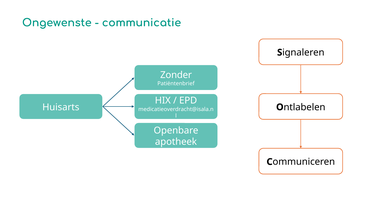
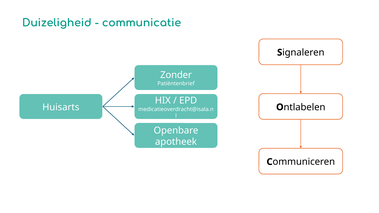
Ongewenste: Ongewenste -> Duizeligheid (57, 23)
